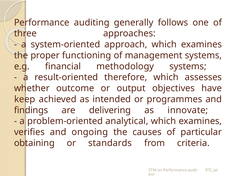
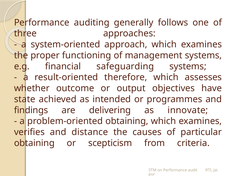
methodology: methodology -> safeguarding (125, 66)
keep: keep -> state (25, 99)
problem-oriented analytical: analytical -> obtaining (127, 121)
ongoing: ongoing -> distance (90, 132)
standards: standards -> scepticism (110, 143)
